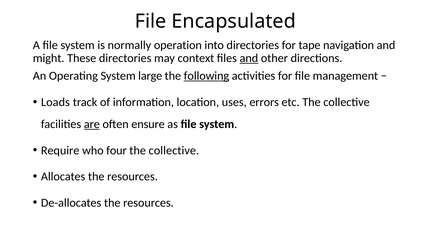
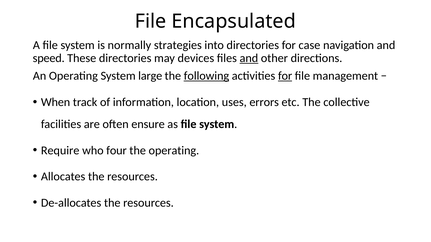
operation: operation -> strategies (178, 45)
tape: tape -> case (309, 45)
might: might -> speed (49, 58)
context: context -> devices (196, 58)
for underline: none -> present (285, 76)
Loads: Loads -> When (56, 102)
are underline: present -> none (92, 124)
collective: collective -> operating (174, 151)
